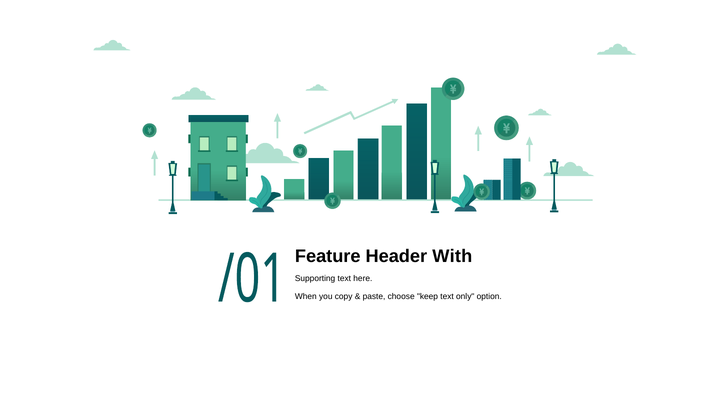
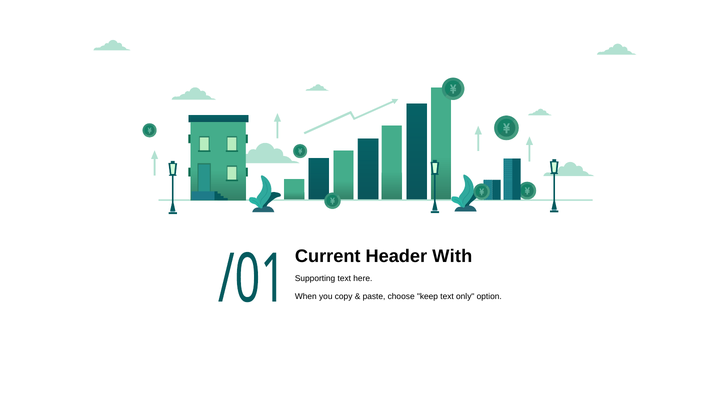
Feature: Feature -> Current (328, 256)
